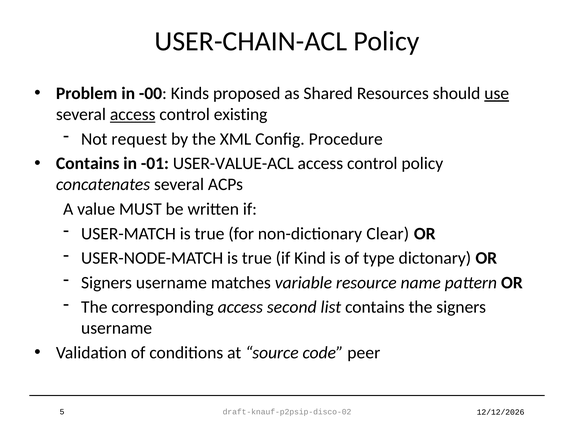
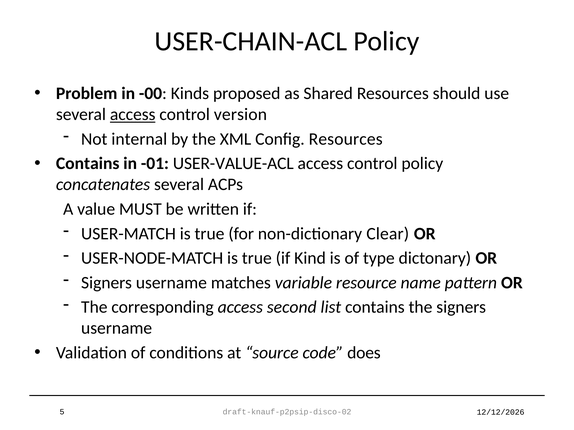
use underline: present -> none (497, 94)
existing: existing -> version (240, 115)
request: request -> internal (139, 139)
Config Procedure: Procedure -> Resources (346, 139)
peer: peer -> does (364, 353)
